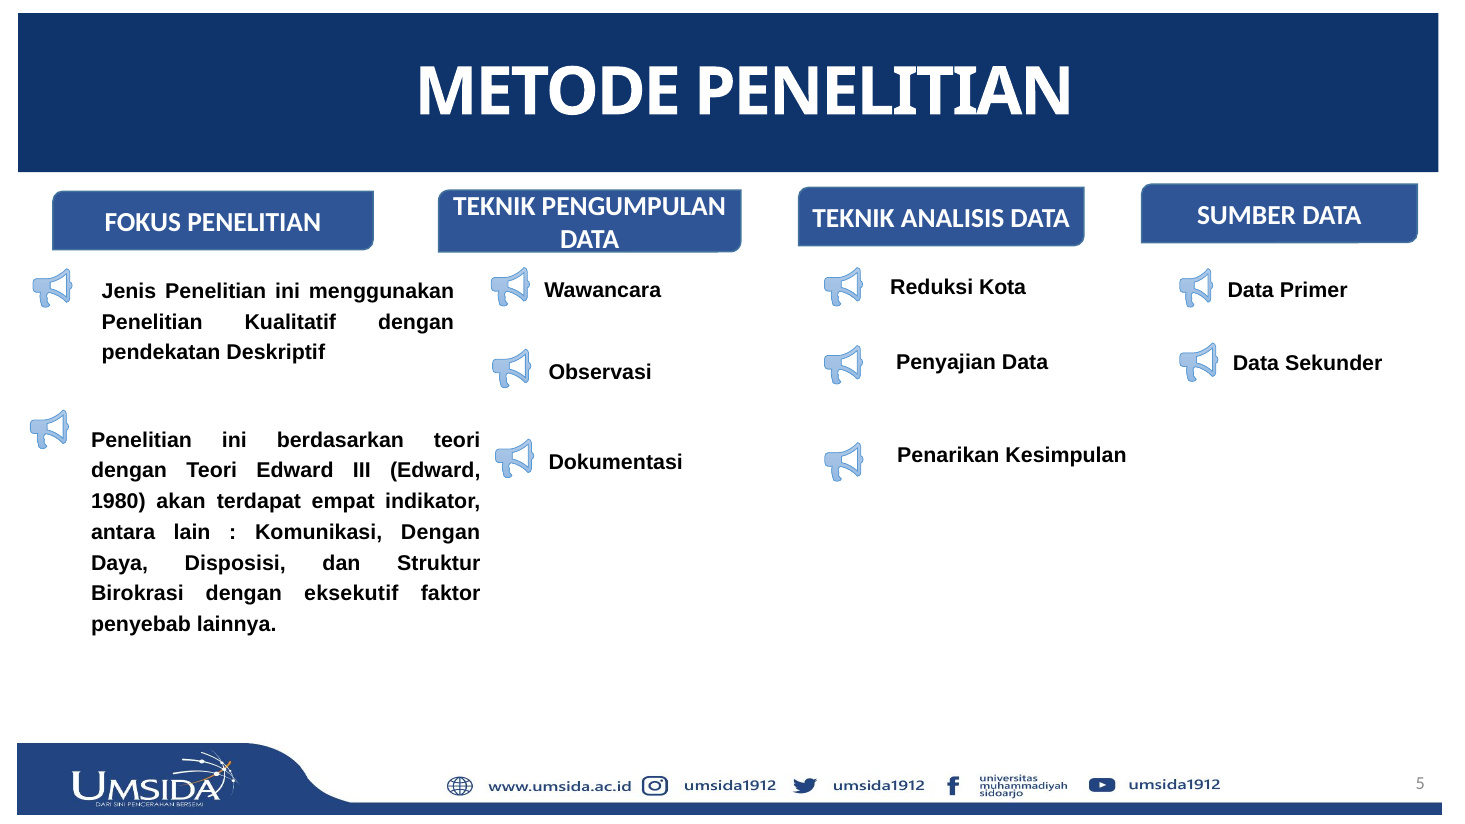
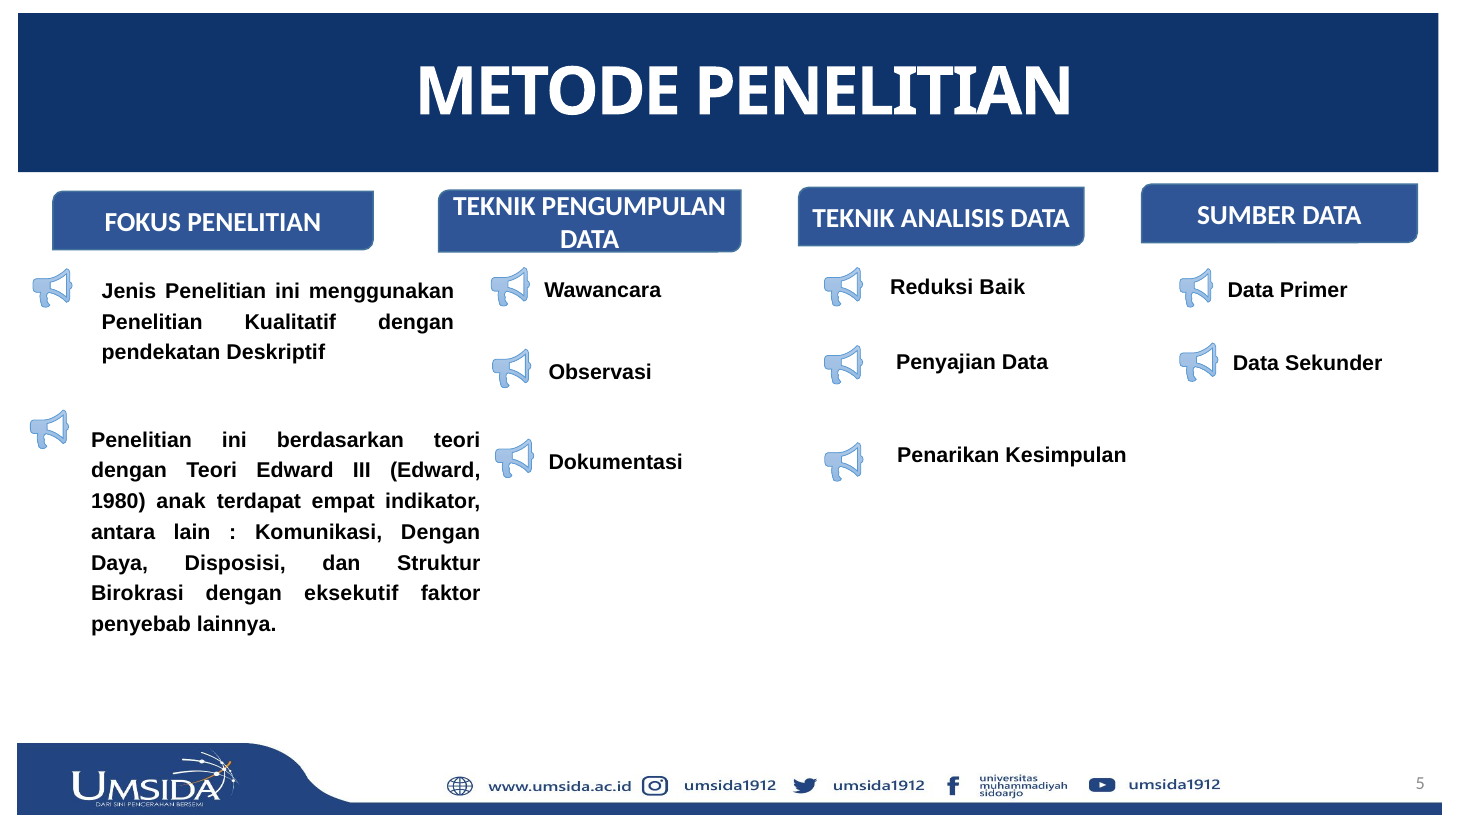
Kota: Kota -> Baik (1002, 287)
akan: akan -> anak (181, 502)
